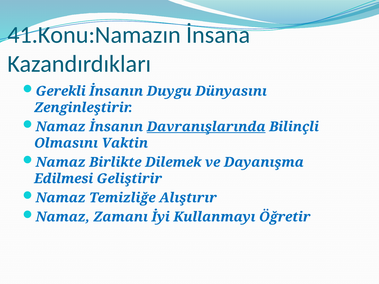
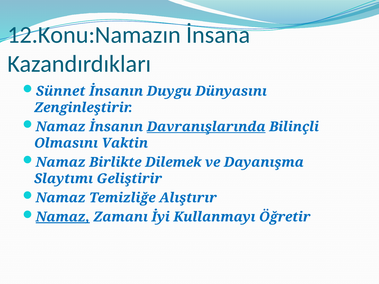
41.Konu:Namazın: 41.Konu:Namazın -> 12.Konu:Namazın (94, 35)
Gerekli: Gerekli -> Sünnet (61, 91)
Edilmesi: Edilmesi -> Slaytımı (64, 179)
Namaz underline: none -> present (63, 217)
